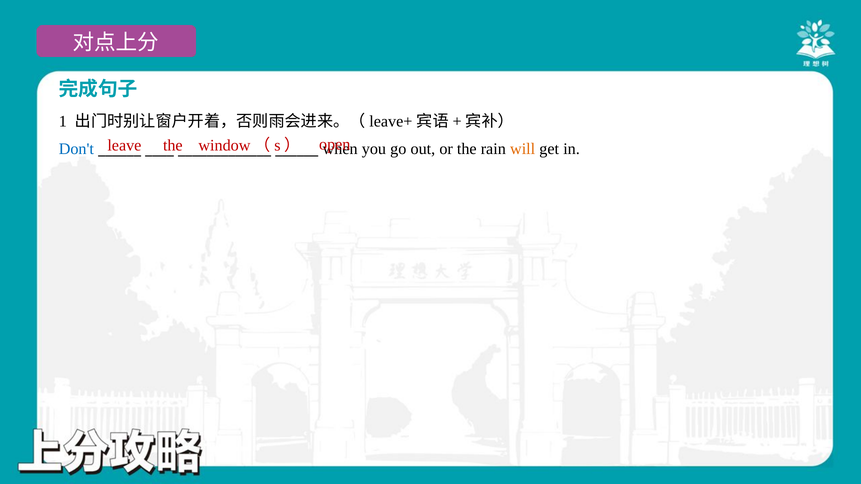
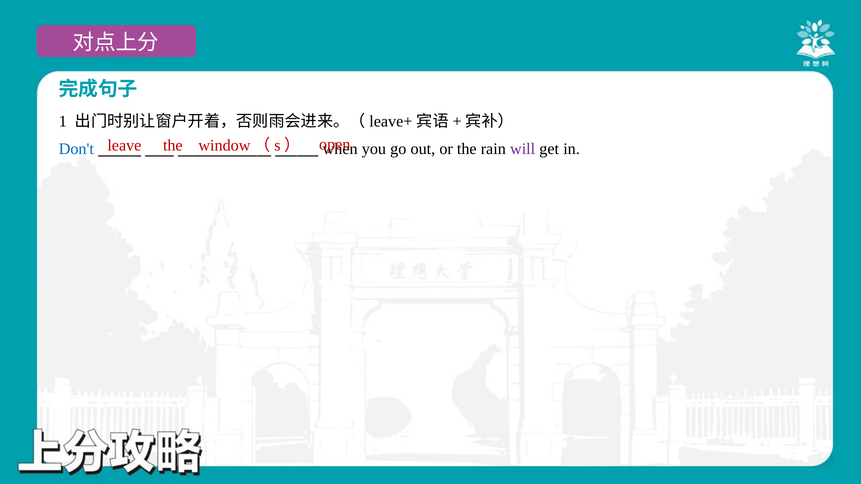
will colour: orange -> purple (523, 149)
